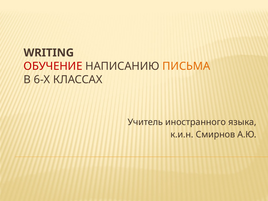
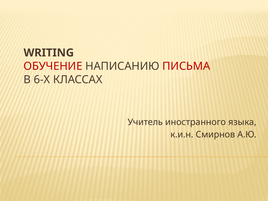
ПИСЬМА colour: orange -> red (186, 66)
